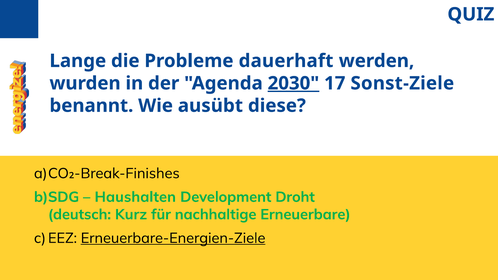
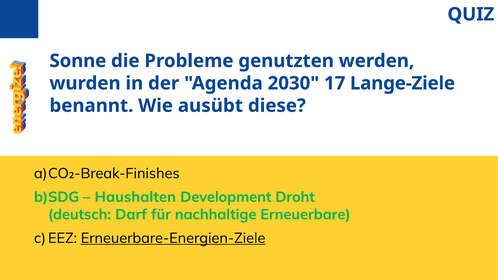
Lange: Lange -> Sonne (78, 61)
dauerhaft: dauerhaft -> genutzten (286, 61)
2030 underline: present -> none (293, 83)
Sonst-Ziele: Sonst-Ziele -> Lange-Ziele (402, 83)
Kurz: Kurz -> Darf (131, 215)
